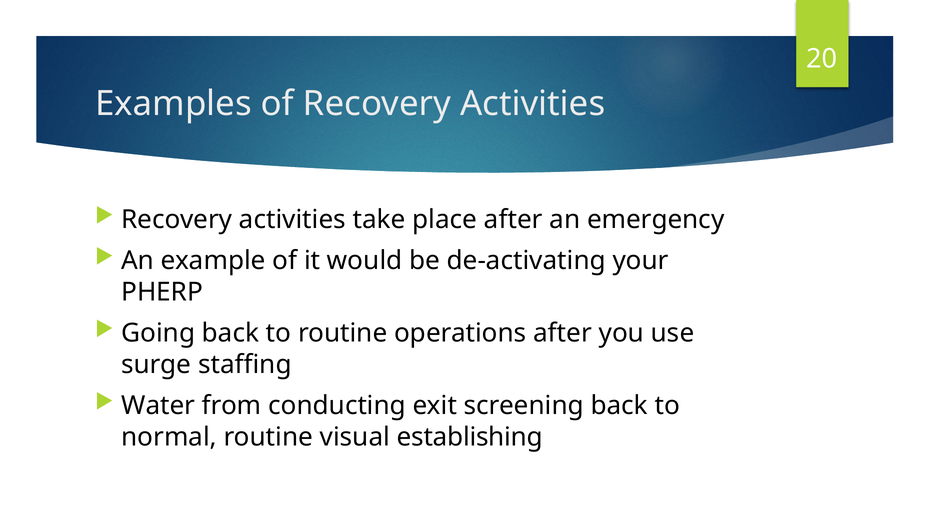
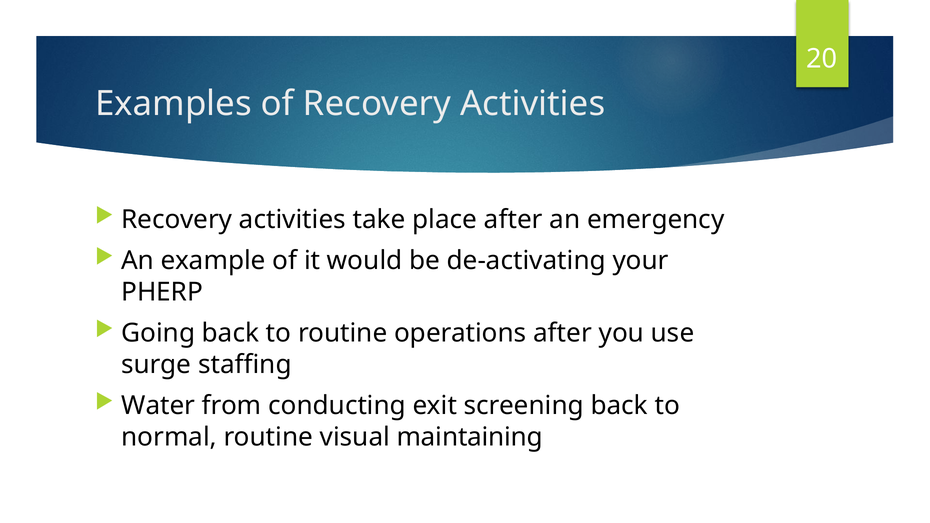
establishing: establishing -> maintaining (470, 437)
